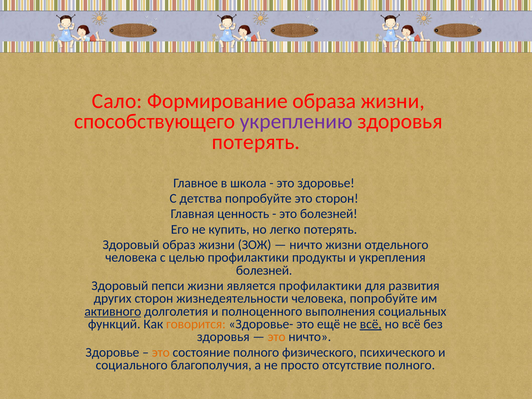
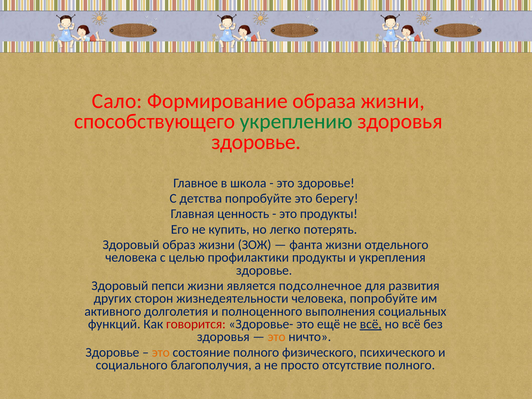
укреплению colour: purple -> green (296, 122)
потерять: потерять -> здоровье (256, 142)
это сторон: сторон -> берегу (337, 198)
это болезней: болезней -> продукты (329, 214)
ничто: ничто -> фанта (306, 245)
болезней: болезней -> здоровье (264, 270)
является профилактики: профилактики -> подсолнечное (320, 286)
активного underline: present -> none (113, 311)
говорится colour: orange -> red (196, 324)
